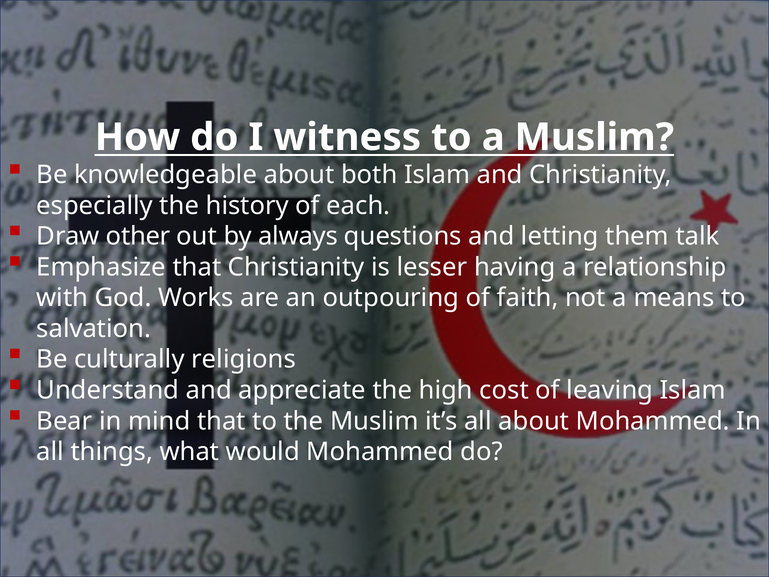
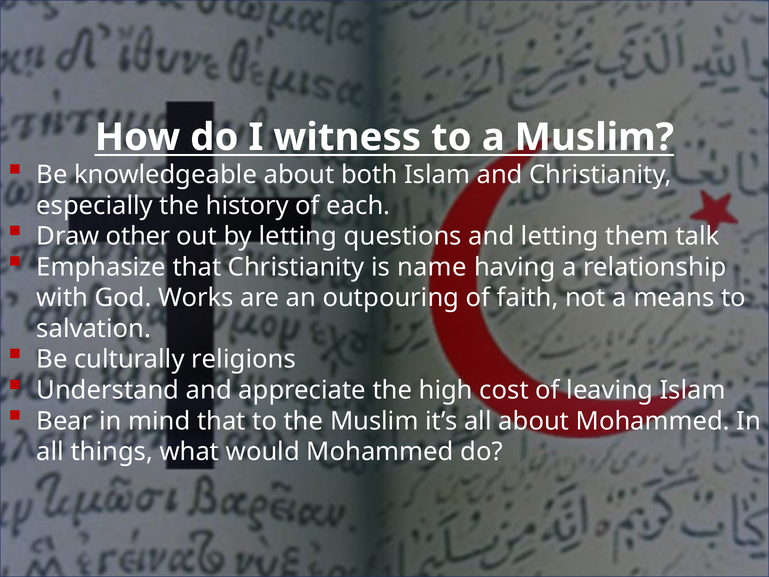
by always: always -> letting (298, 236)
lesser: lesser -> name (432, 267)
